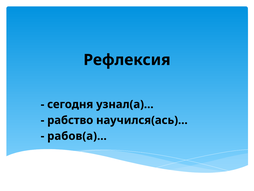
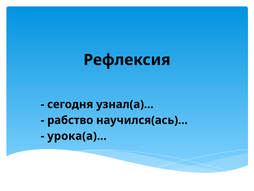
рабов(а)…: рабов(а)… -> урока(а)… (77, 136)
